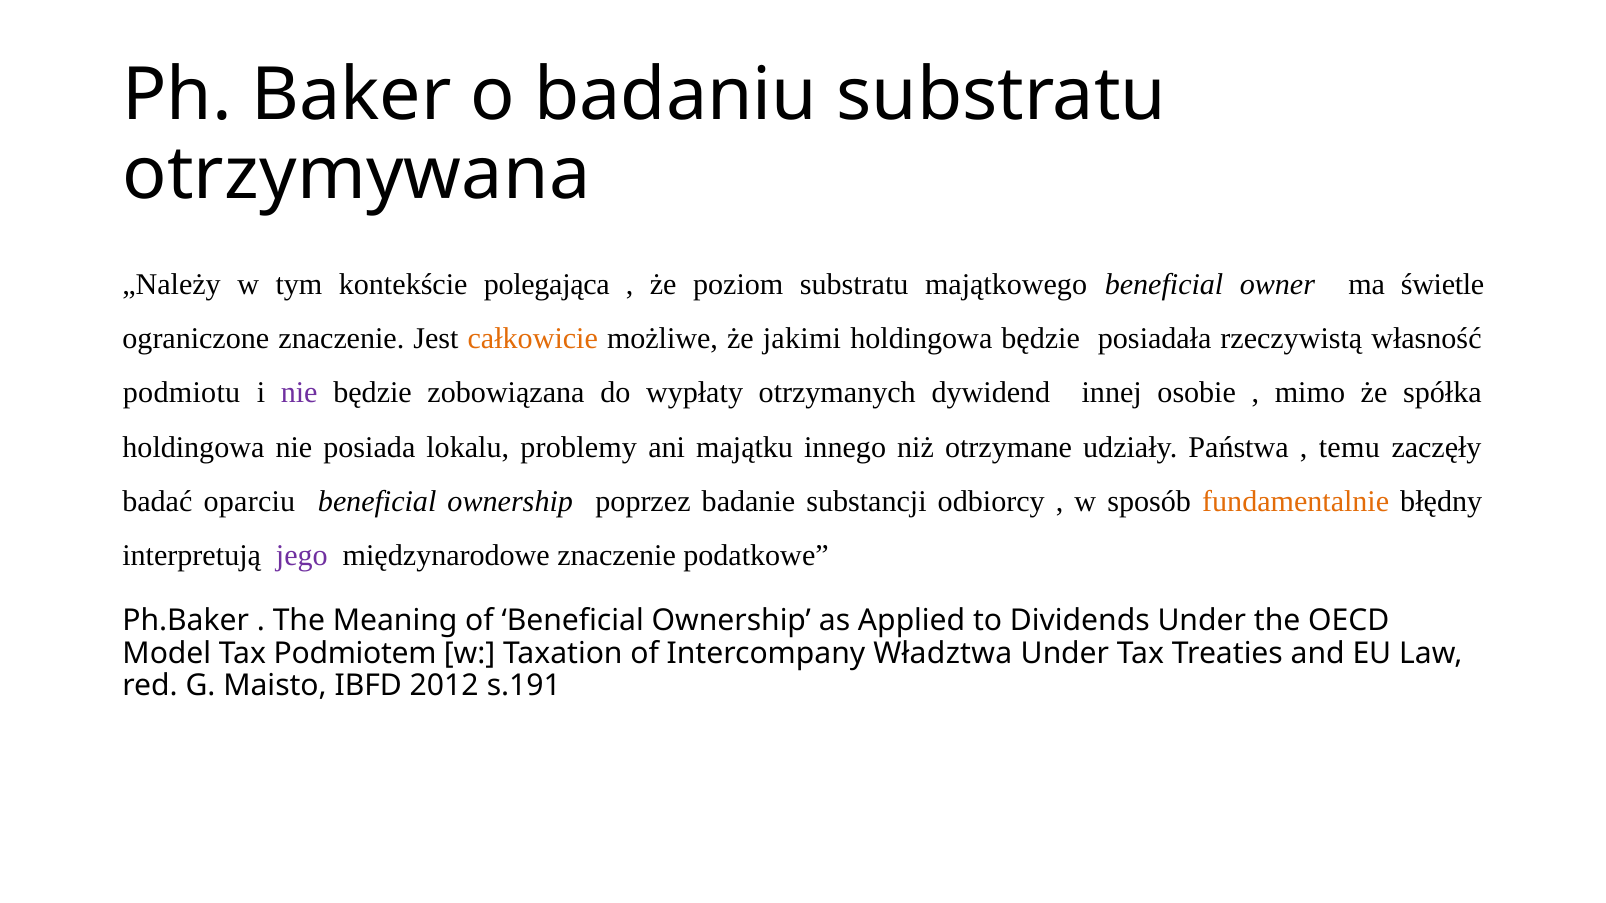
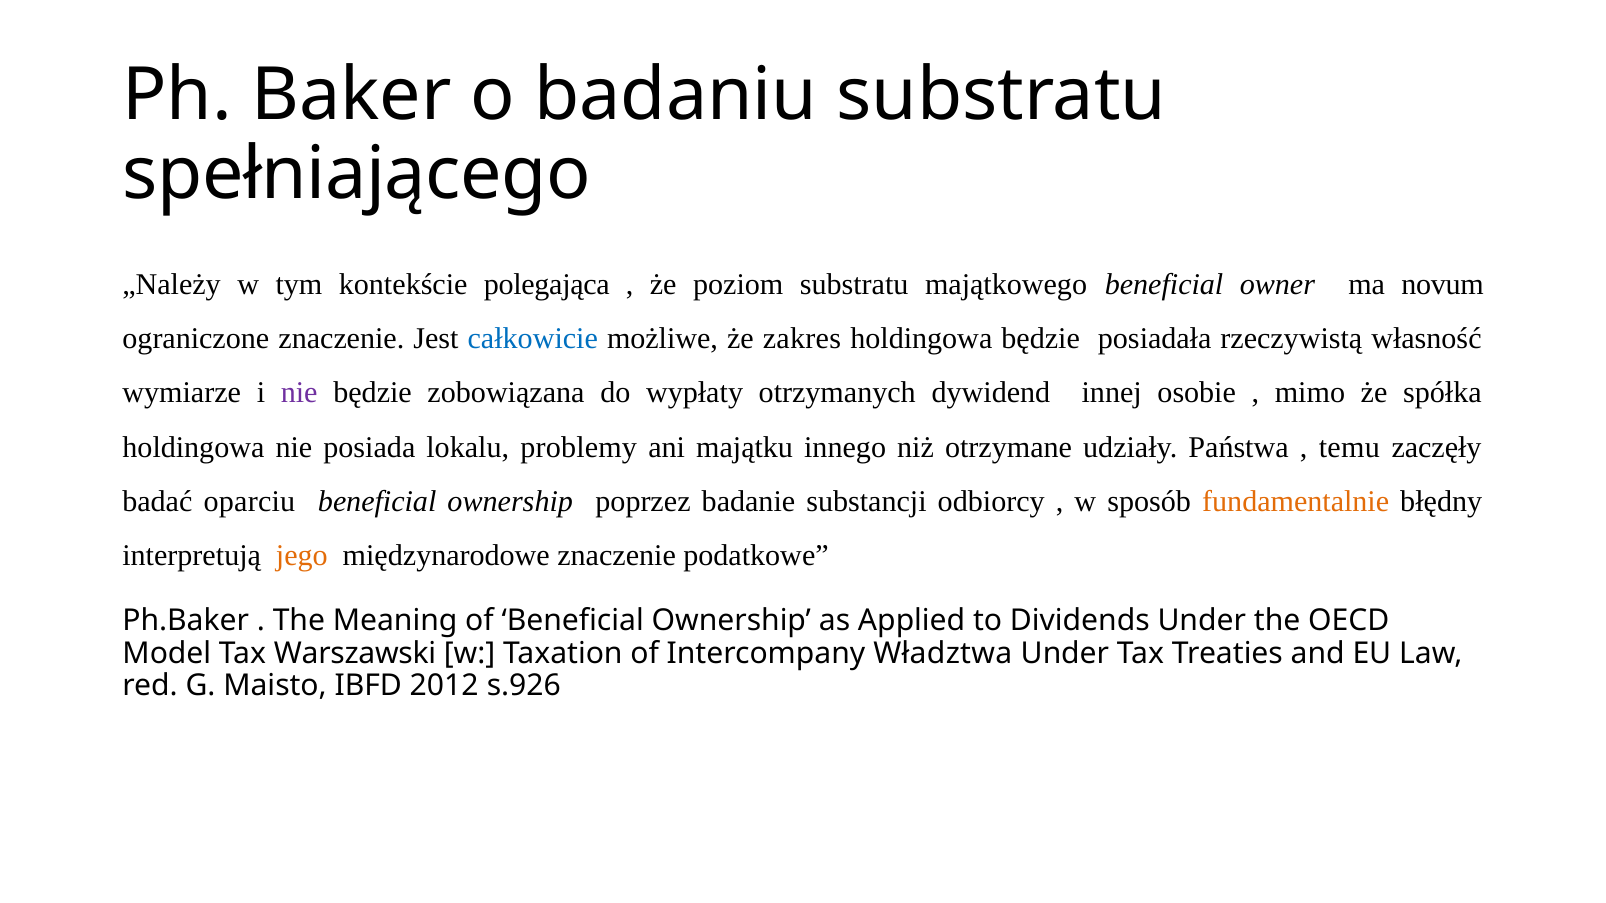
otrzymywana: otrzymywana -> spełniającego (357, 175)
świetle: świetle -> novum (1443, 285)
całkowicie colour: orange -> blue (533, 339)
jakimi: jakimi -> zakres (802, 339)
podmiotu: podmiotu -> wymiarze (182, 393)
jego colour: purple -> orange (302, 556)
Podmiotem: Podmiotem -> Warszawski (355, 654)
s.191: s.191 -> s.926 (524, 686)
